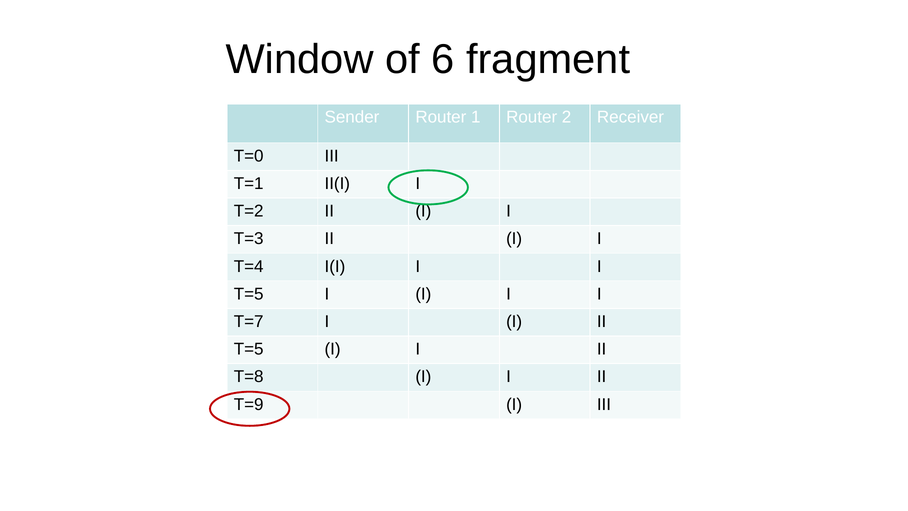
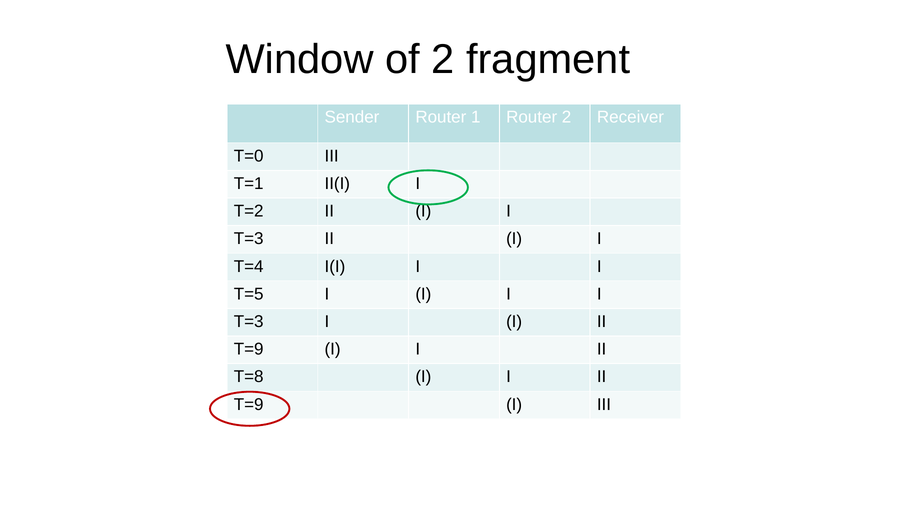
of 6: 6 -> 2 (443, 59)
T=7: T=7 -> T=3 (249, 321)
T=5: T=5 -> T=9 (249, 349)
